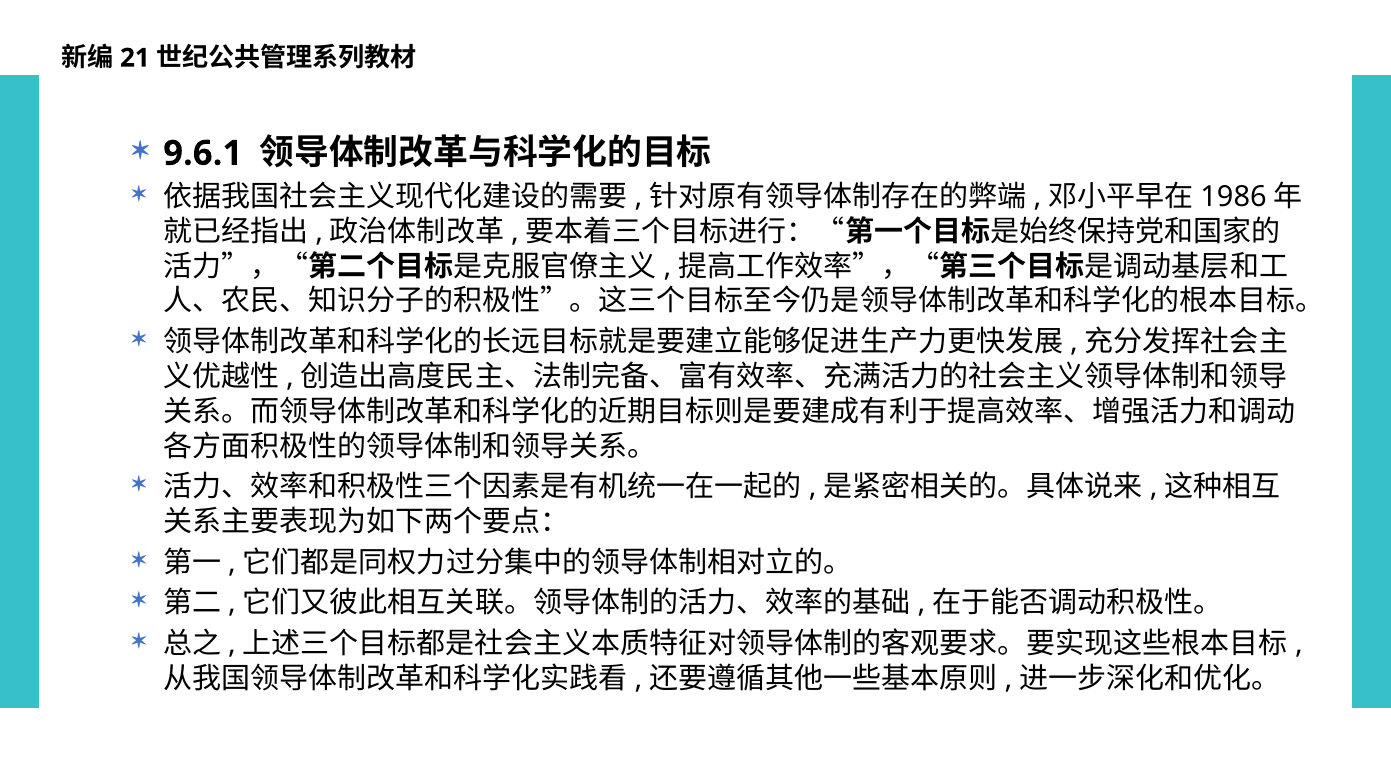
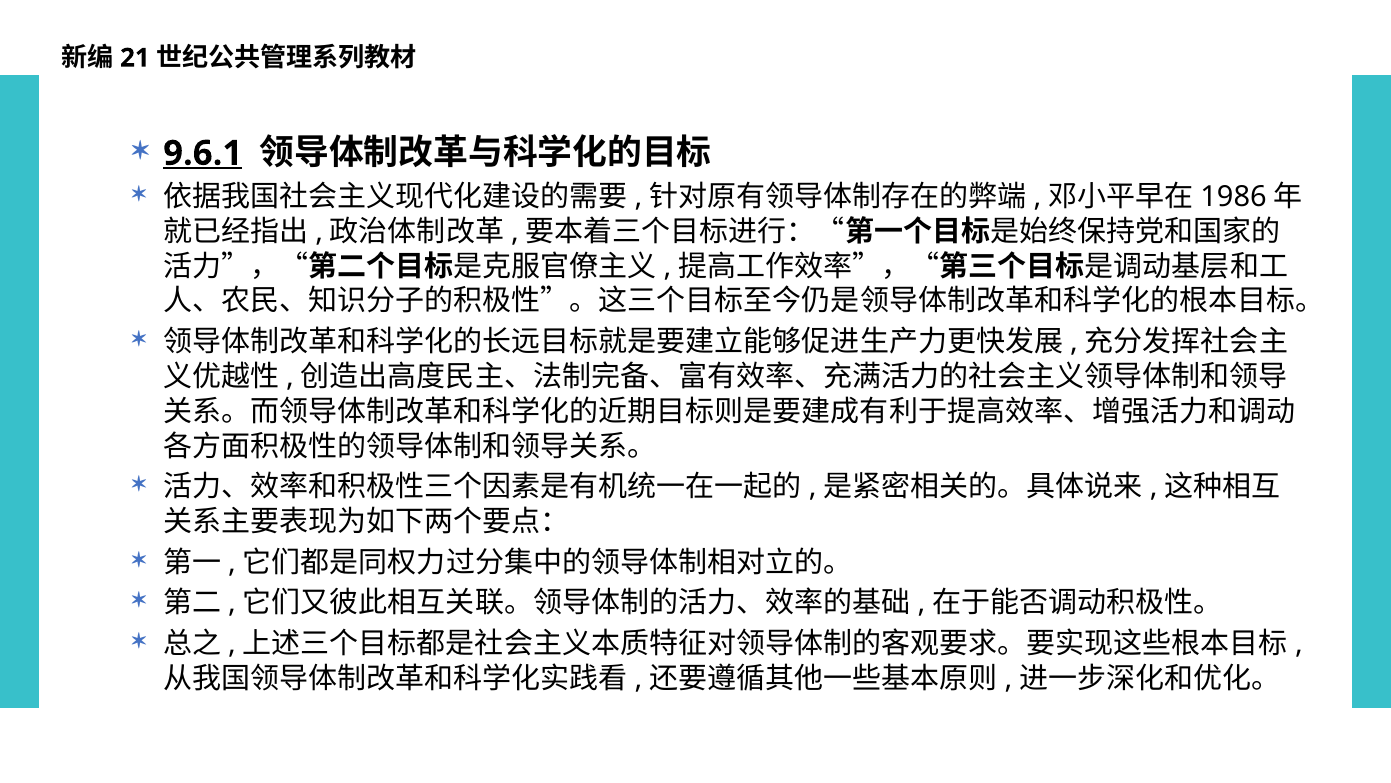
9.6.1 underline: none -> present (203, 153)
